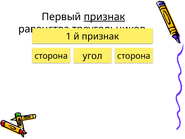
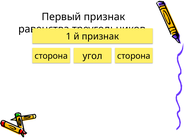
признак underline: present -> none (104, 17)
